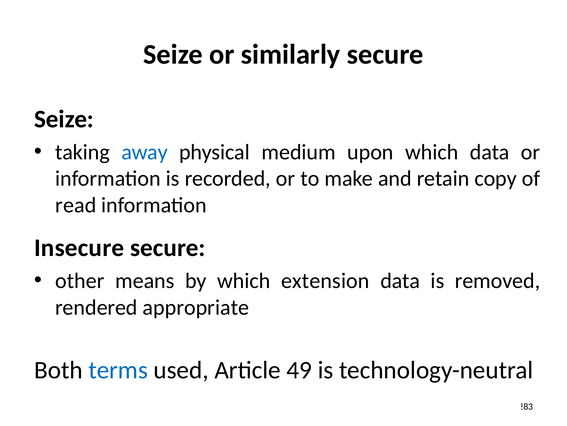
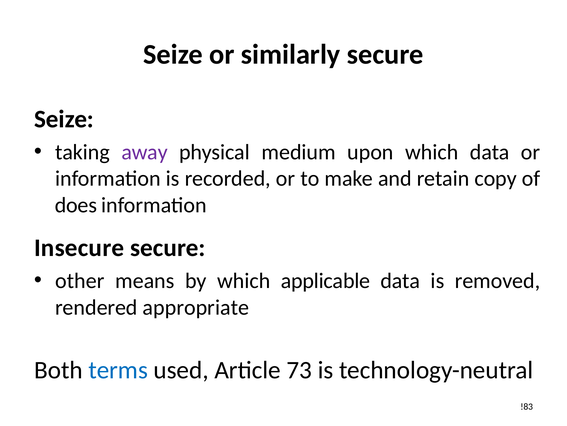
away colour: blue -> purple (145, 152)
read: read -> does (76, 205)
extension: extension -> applicable (326, 280)
49: 49 -> 73 (299, 369)
